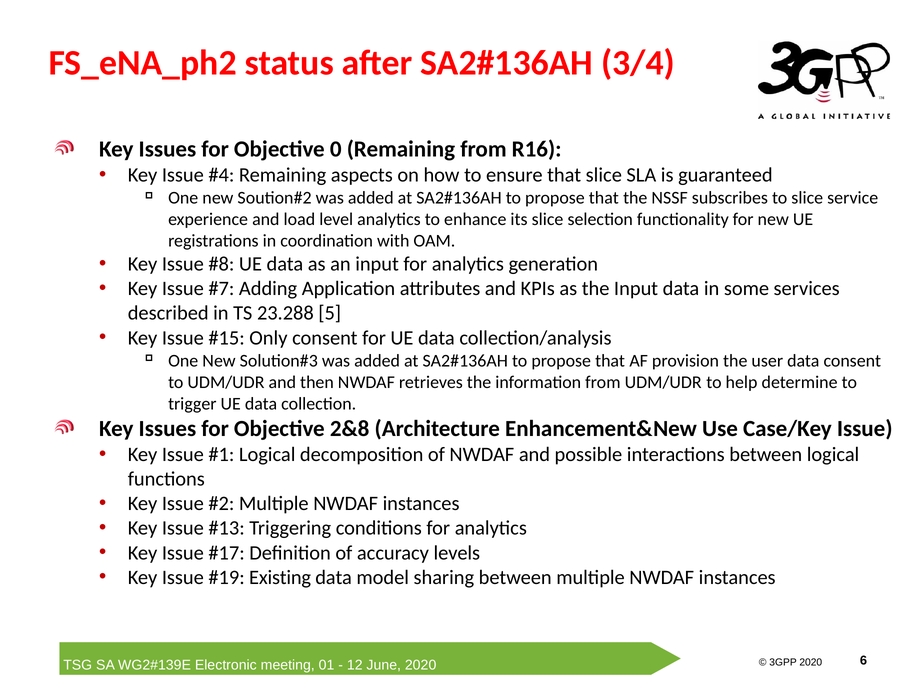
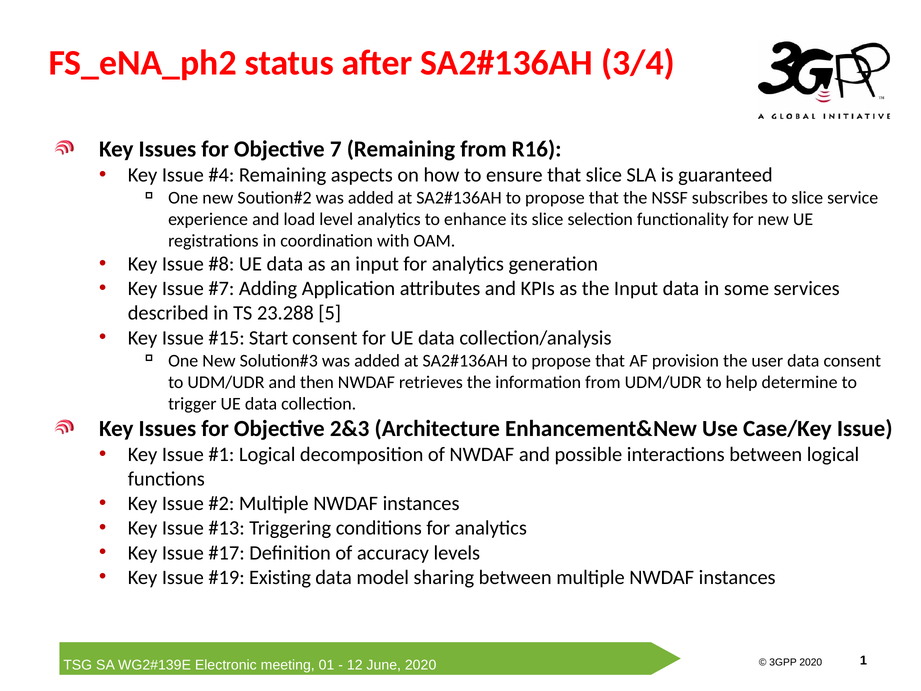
0: 0 -> 7 (336, 149)
Only: Only -> Start (269, 338)
2&8: 2&8 -> 2&3 (350, 428)
6: 6 -> 1 (864, 660)
